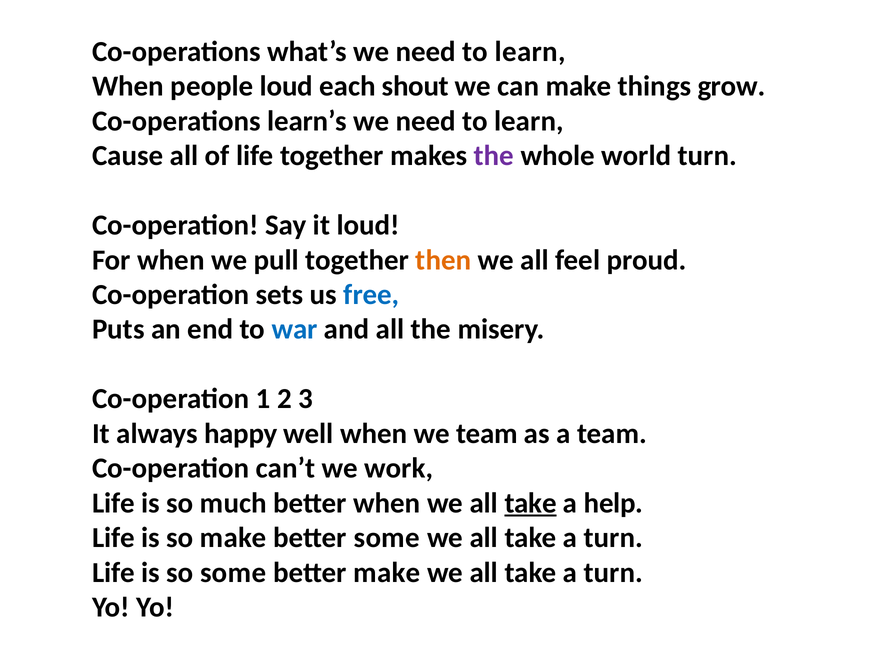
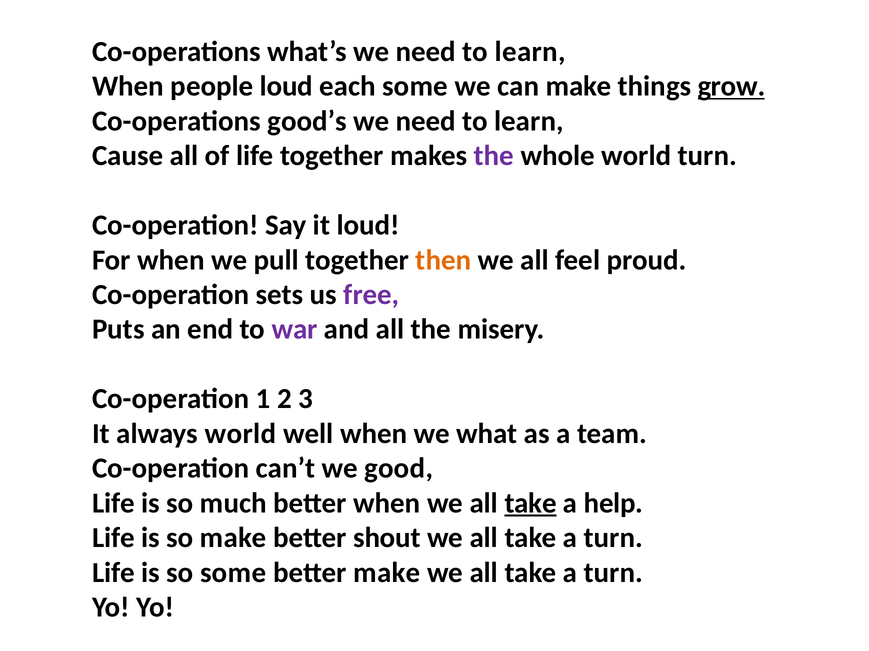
each shout: shout -> some (415, 86)
grow underline: none -> present (731, 86)
learn’s: learn’s -> good’s (307, 121)
free colour: blue -> purple (371, 295)
war colour: blue -> purple (295, 330)
always happy: happy -> world (241, 434)
we team: team -> what (487, 434)
work: work -> good (399, 469)
better some: some -> shout (387, 538)
